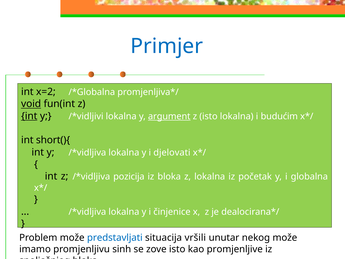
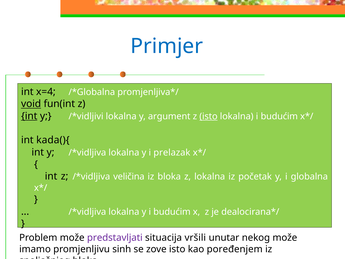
x=2: x=2 -> x=4 (46, 92)
argument underline: present -> none (169, 116)
isto underline: none -> present (208, 116)
short(){: short(){ -> kada(){ (53, 140)
djelovati: djelovati -> prelazak (172, 152)
pozicija: pozicija -> veličina (129, 177)
y i činjenice: činjenice -> budućim (172, 212)
predstavljati colour: blue -> purple (115, 237)
promjenljive: promjenljive -> poređenjem (235, 249)
